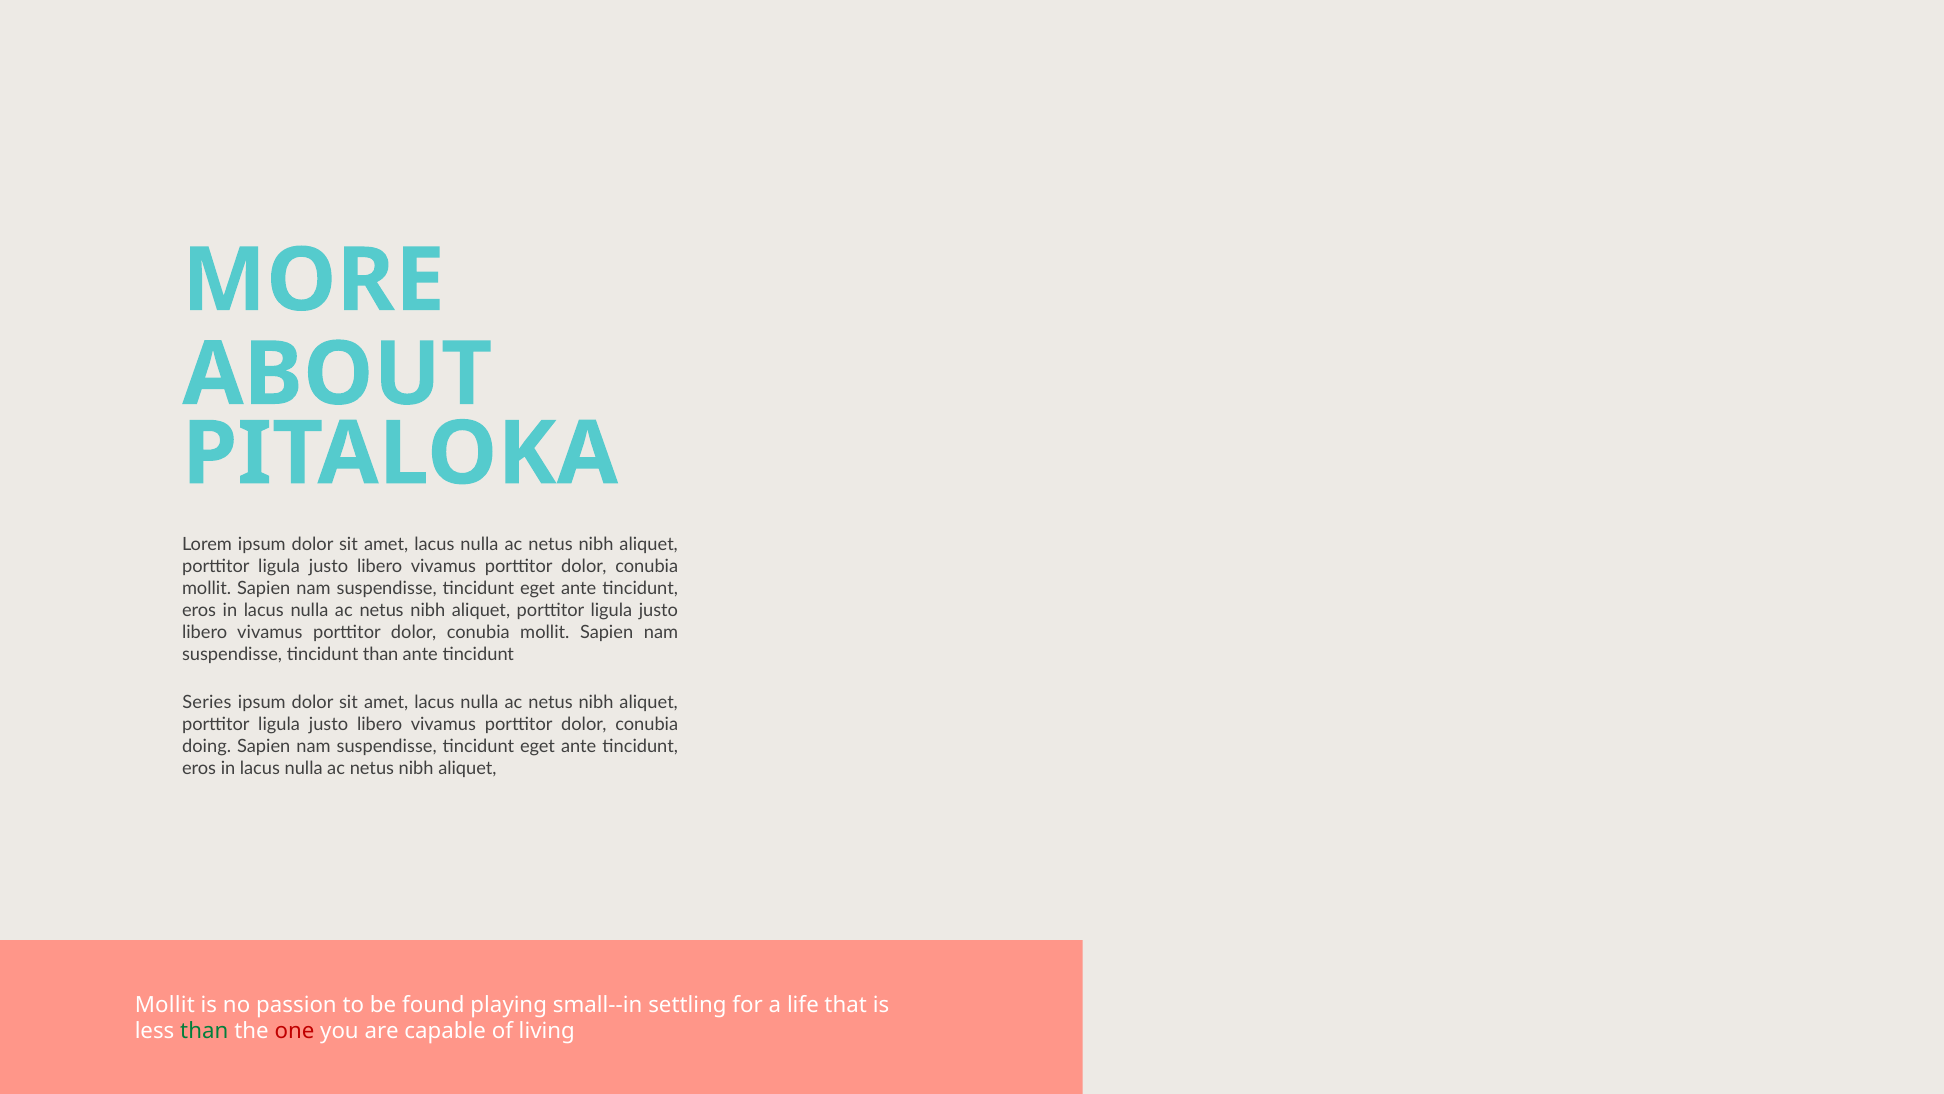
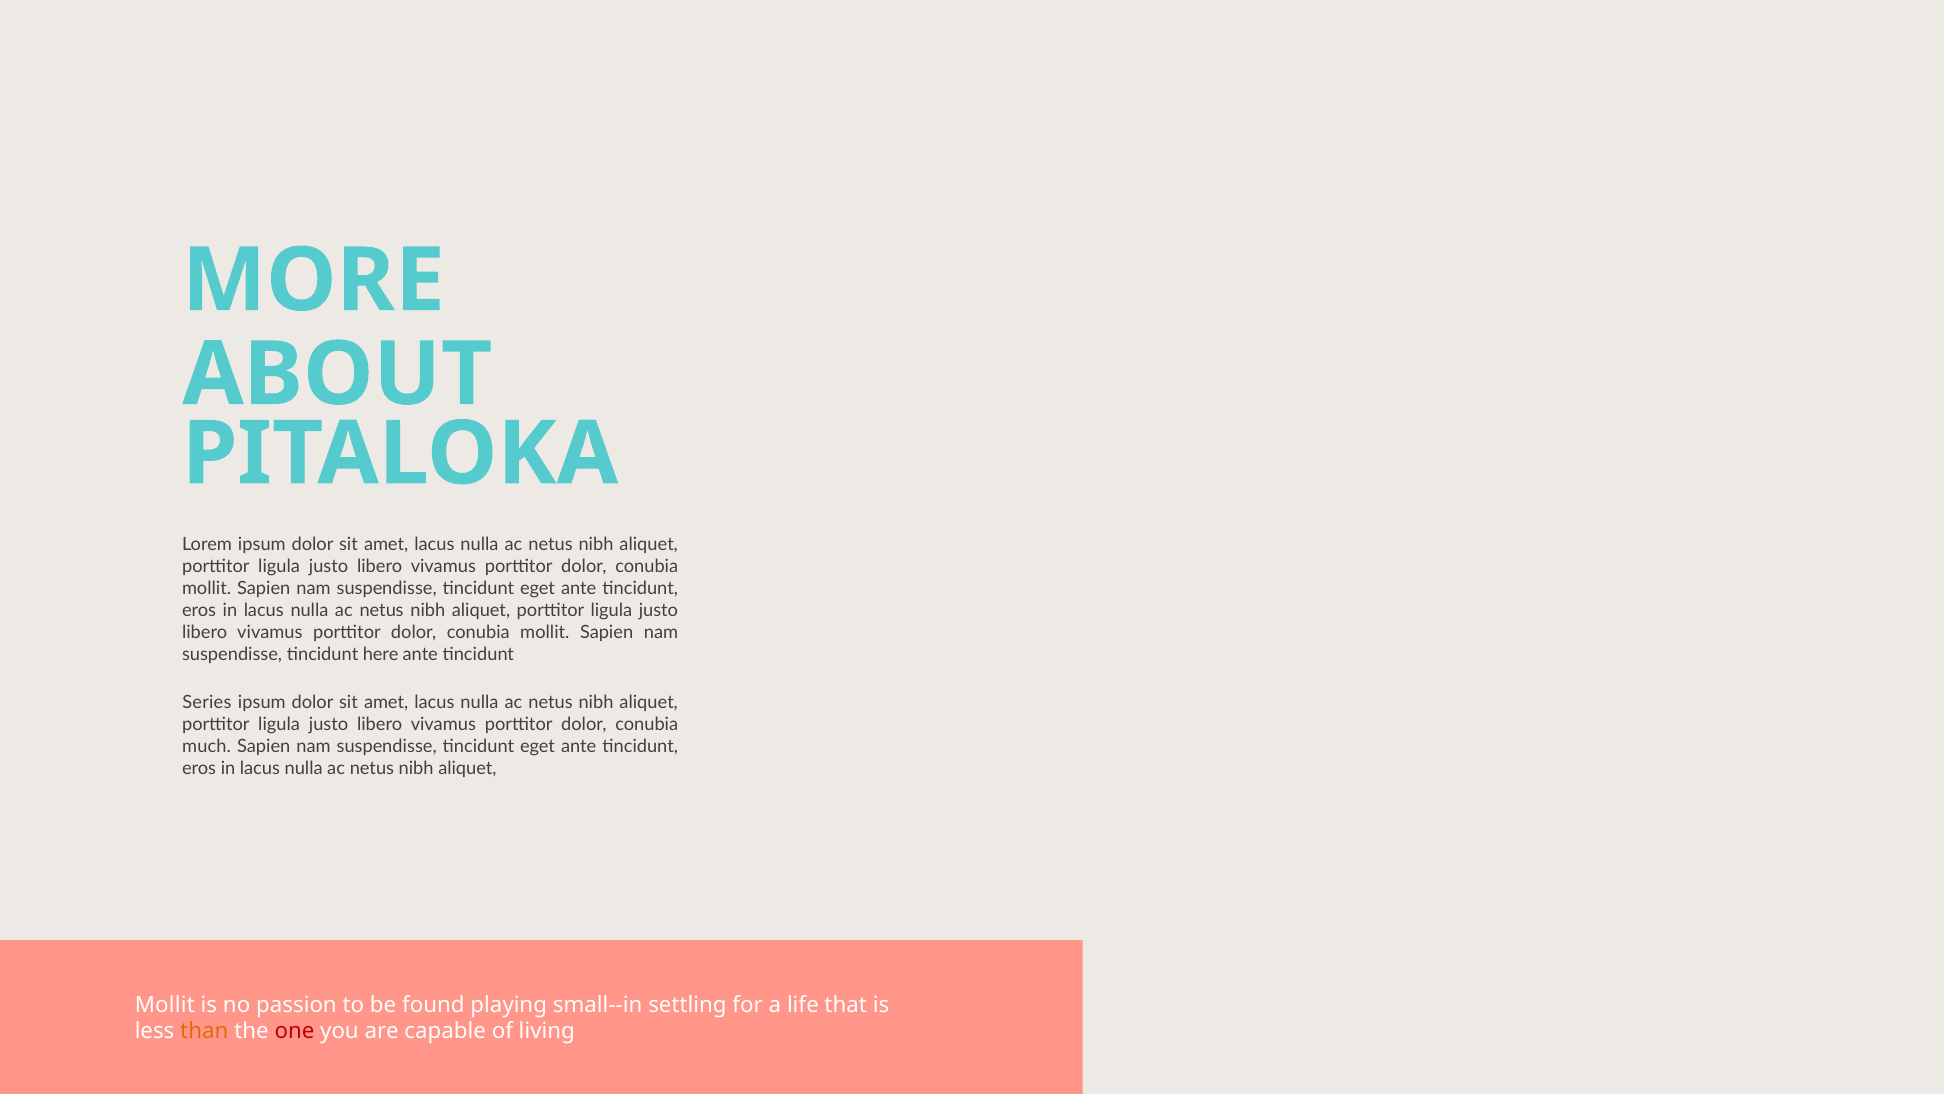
tincidunt than: than -> here (381, 654)
doing: doing -> much (207, 746)
than colour: green -> orange (204, 1031)
